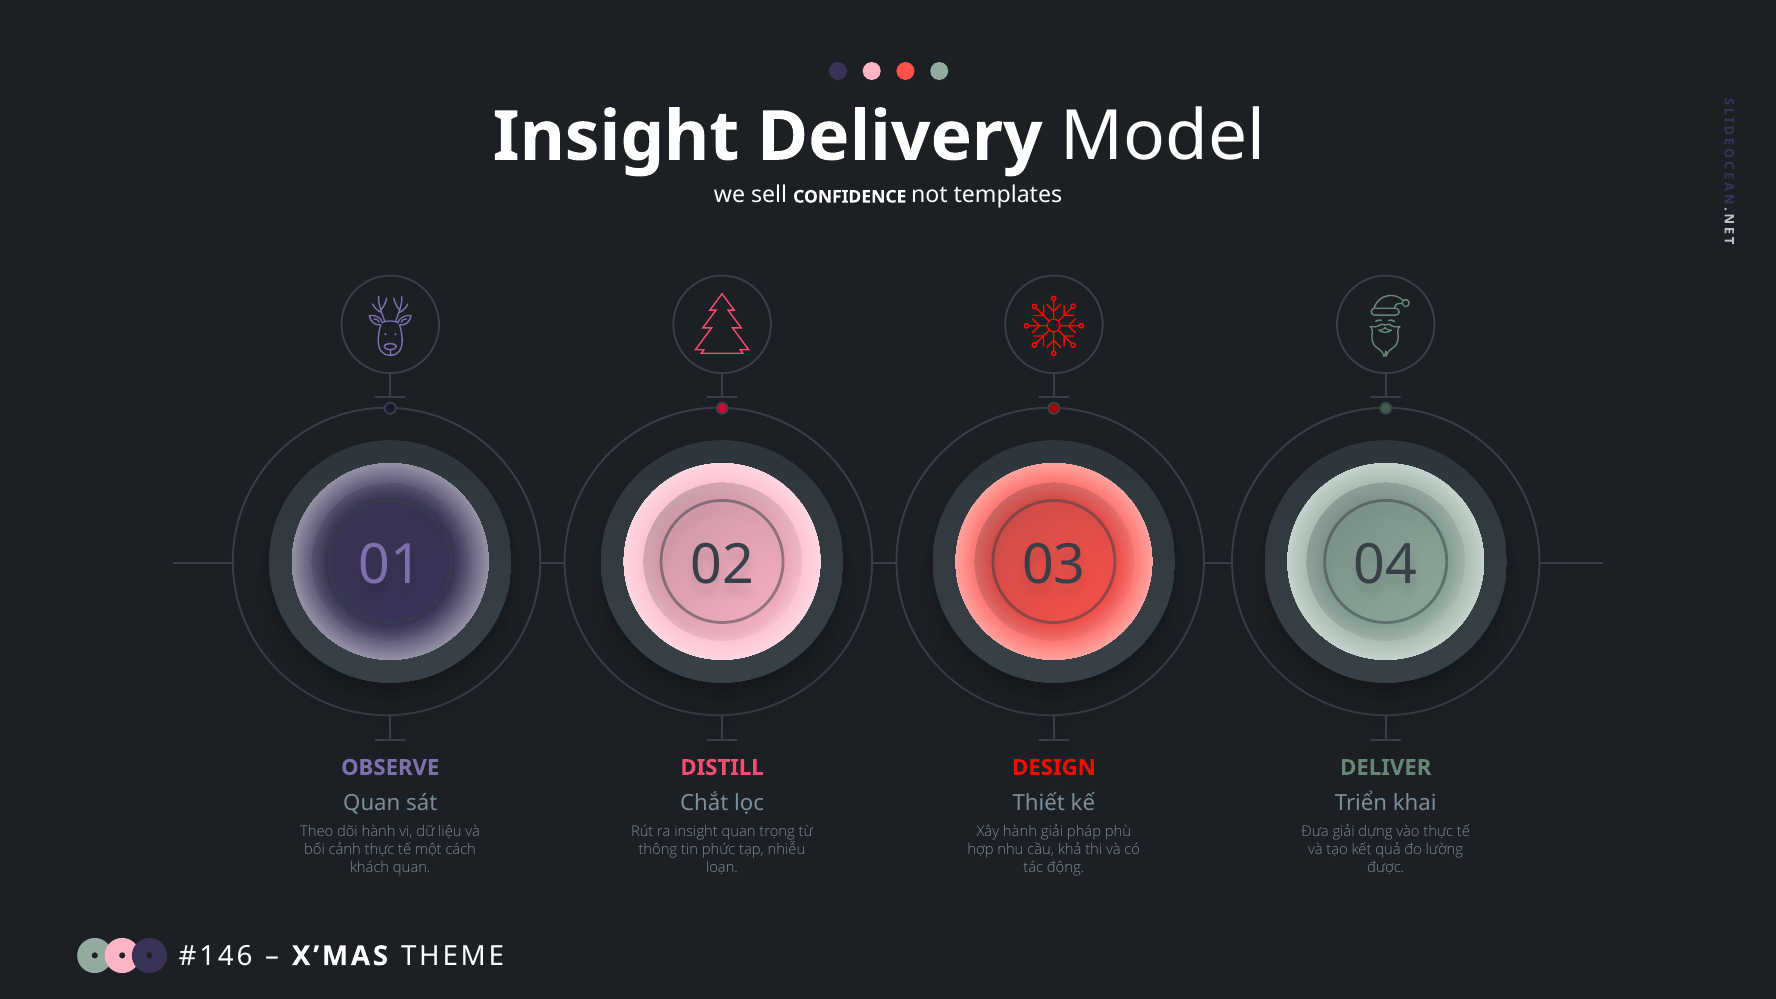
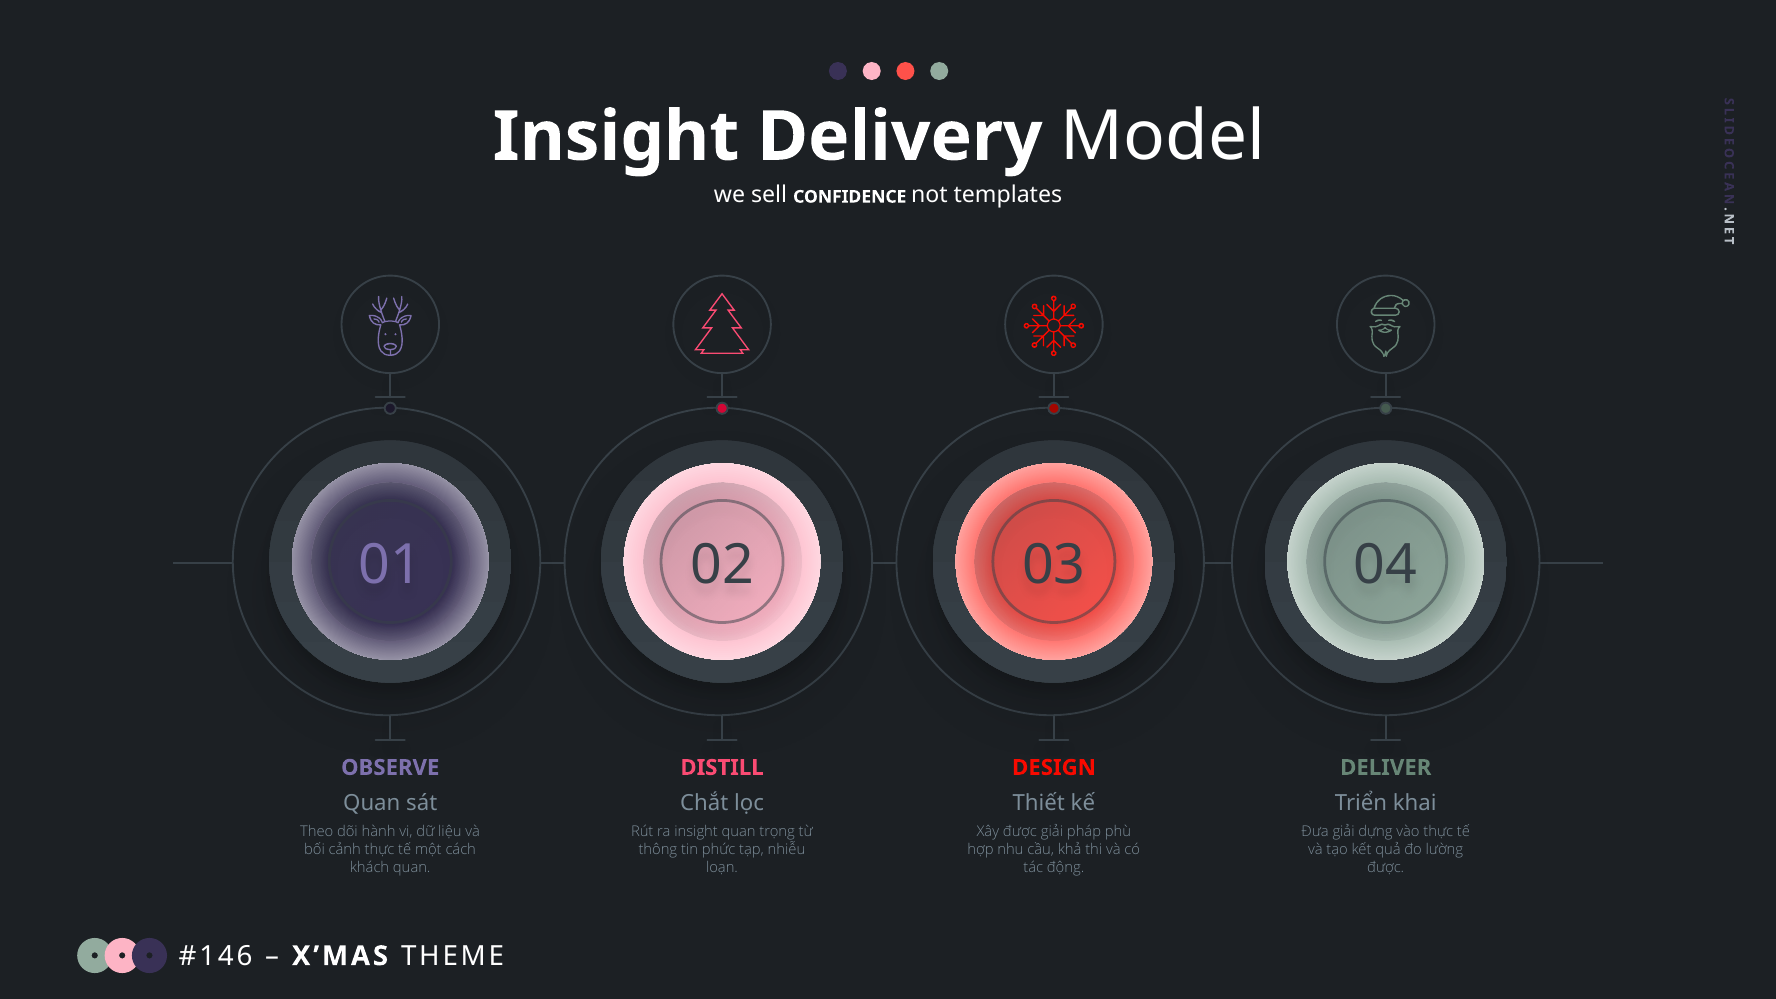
Xây hành: hành -> được (1020, 832)
